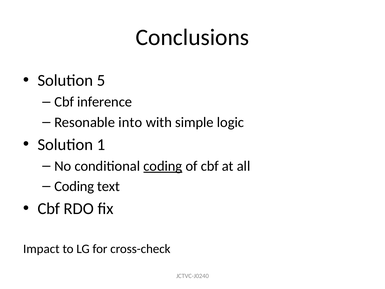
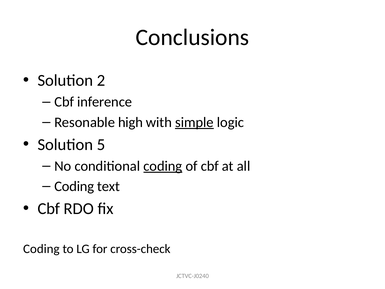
5: 5 -> 2 (101, 80)
into: into -> high (130, 122)
simple underline: none -> present (194, 122)
1: 1 -> 5 (101, 144)
Impact: Impact -> Coding (41, 249)
